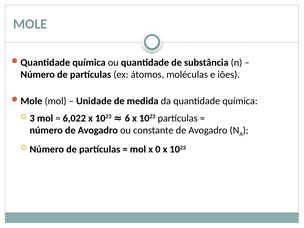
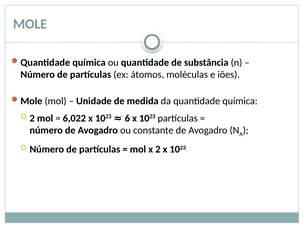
3: 3 -> 2 (32, 118)
x 0: 0 -> 2 (158, 149)
